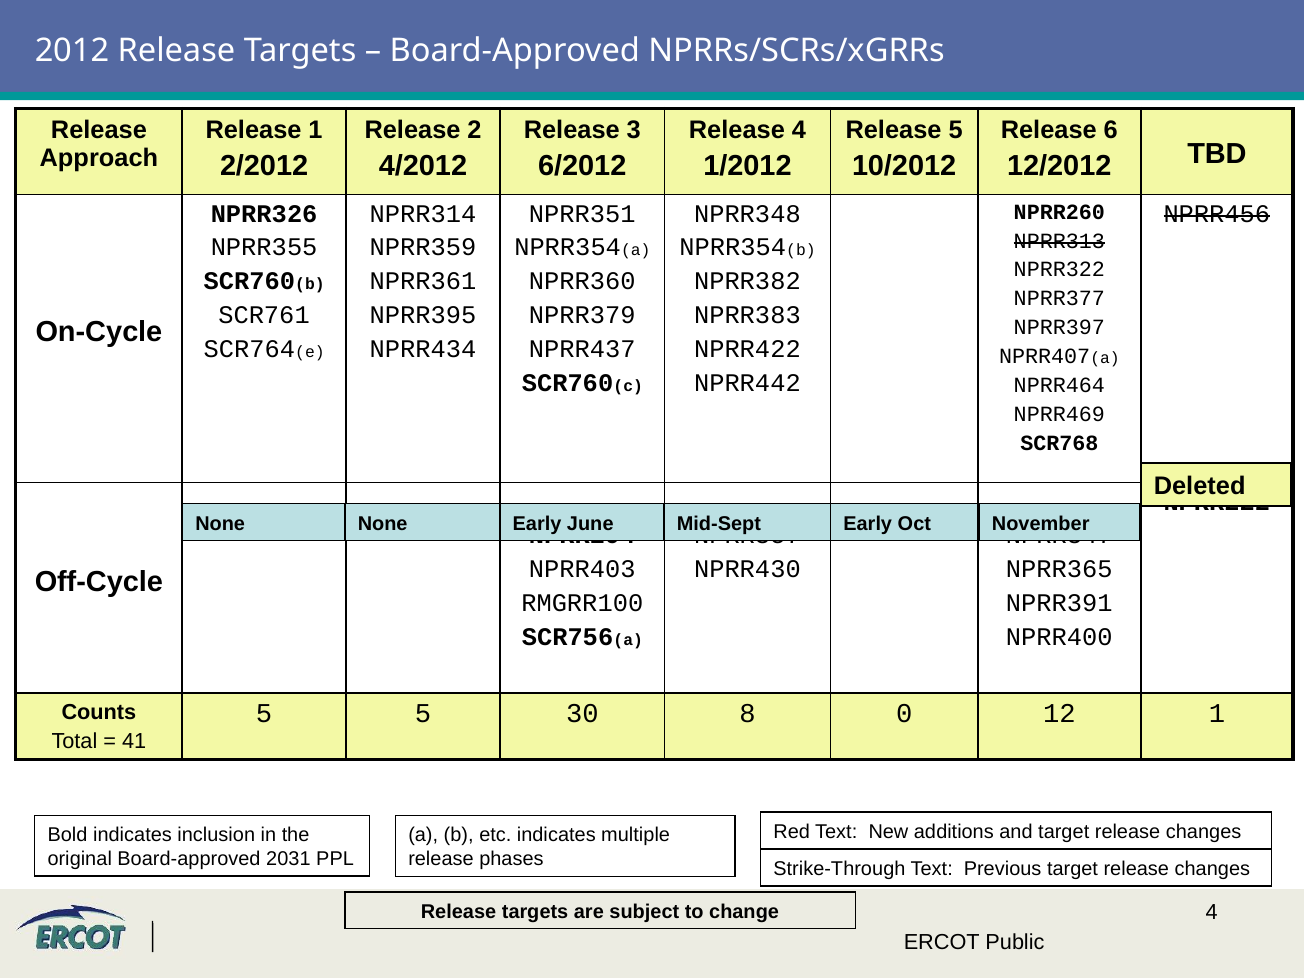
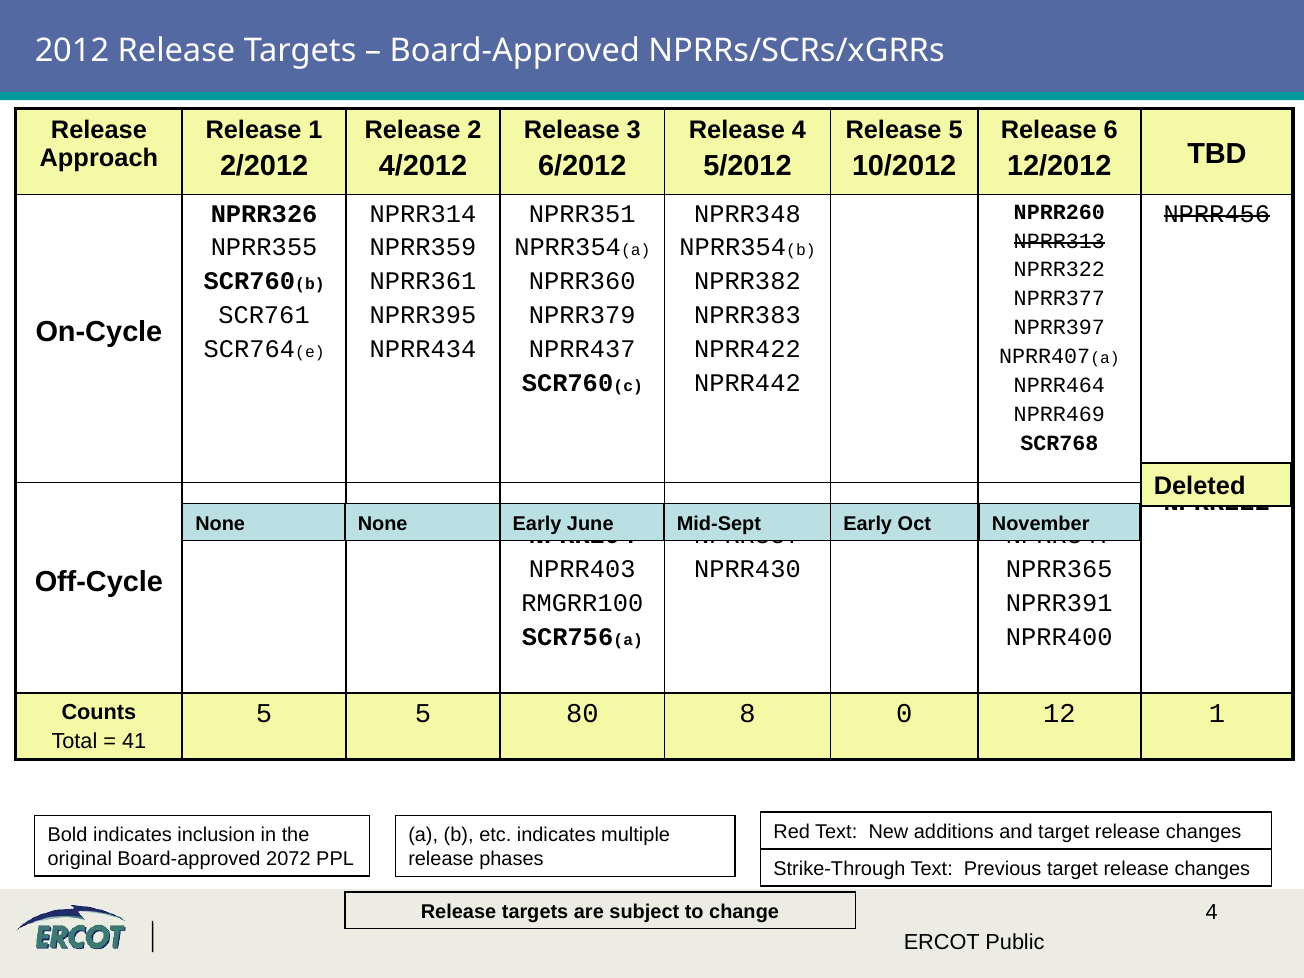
1/2012: 1/2012 -> 5/2012 (748, 166)
30: 30 -> 80 (582, 713)
2031: 2031 -> 2072 (288, 859)
